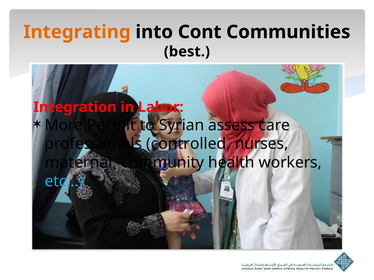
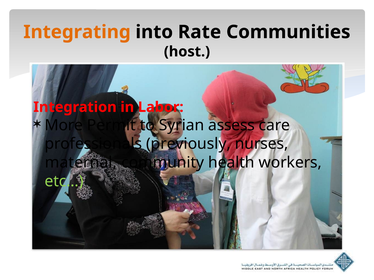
Cont: Cont -> Rate (200, 32)
best: best -> host (187, 52)
controlled: controlled -> previously (188, 144)
etc… colour: light blue -> light green (64, 182)
